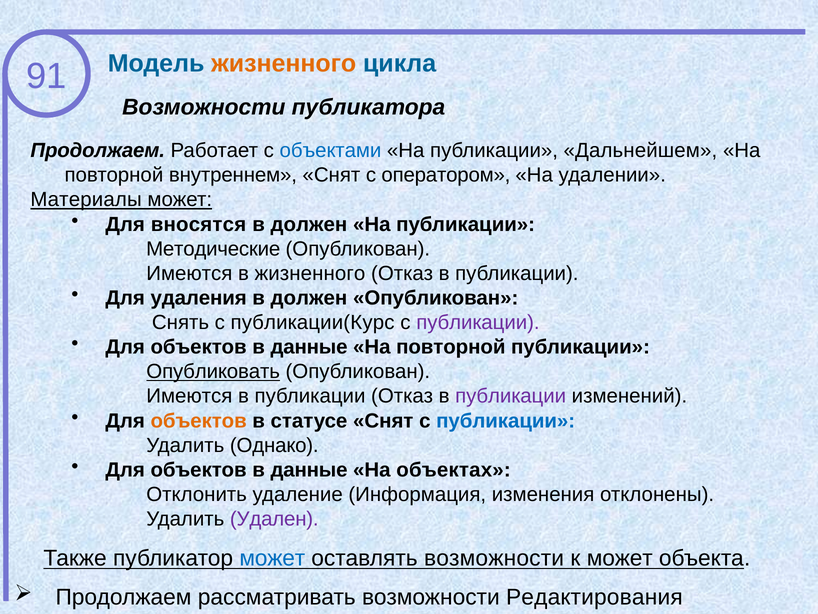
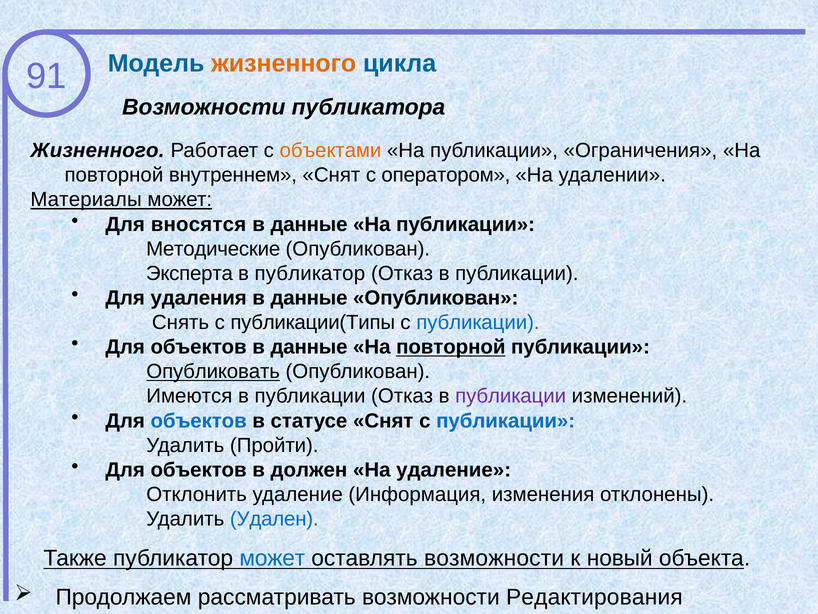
Продолжаем: Продолжаем -> Жизненного (98, 150)
объектами colour: blue -> orange (330, 150)
Дальнейшем: Дальнейшем -> Ограничения (640, 150)
должен: должен -> данные (309, 224)
Имеются: Имеются -> Эксперта (189, 273)
в жизненного: жизненного -> публикатор (310, 273)
должен: должен -> данные (309, 298)
публикации(Курс: публикации(Курс -> публикации(Типы (313, 322)
публикации colour: purple -> blue (478, 322)
повторной underline: none -> present (451, 347)
объектов colour: orange -> blue (199, 420)
Однако: Однако -> Пройти (274, 445)
данные: данные -> должен (309, 469)
На объектах: объектах -> удаление (454, 469)
Удален colour: purple -> blue (274, 519)
к может: может -> новый (620, 558)
